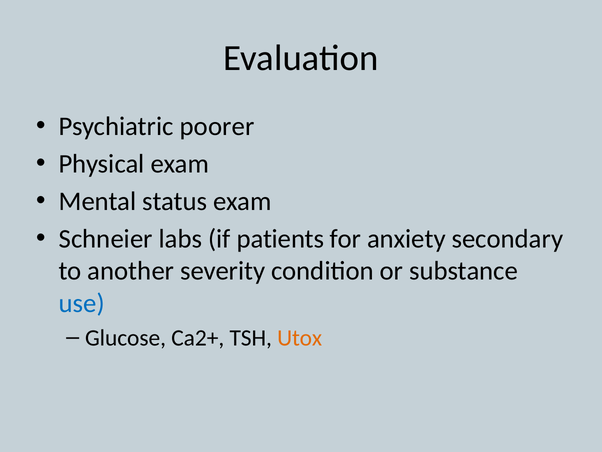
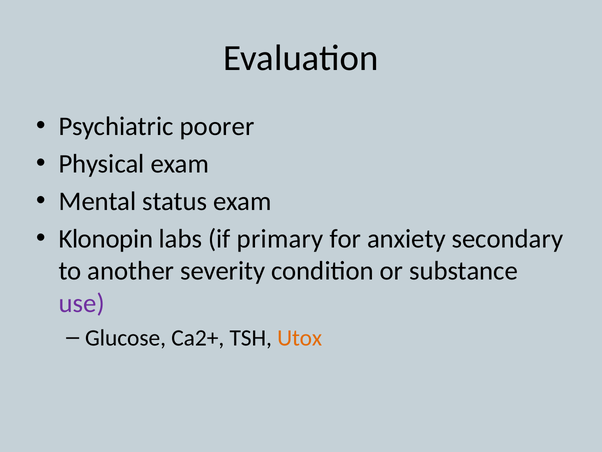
Schneier: Schneier -> Klonopin (106, 239)
patients: patients -> primary (280, 239)
use colour: blue -> purple (82, 303)
